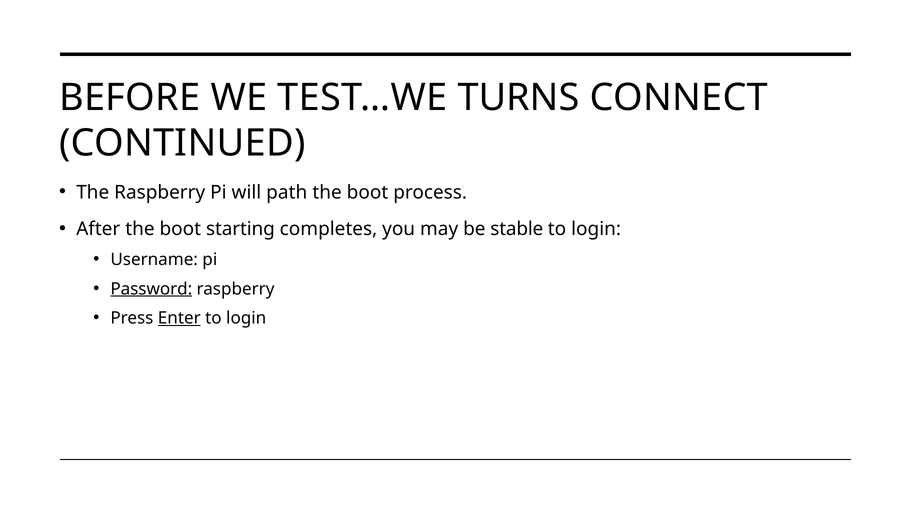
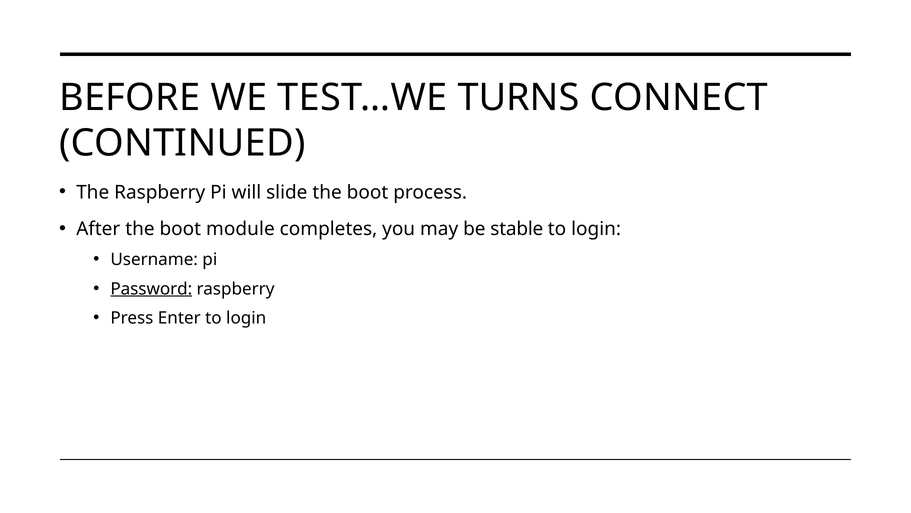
path: path -> slide (287, 192)
starting: starting -> module (240, 229)
Enter underline: present -> none (179, 318)
